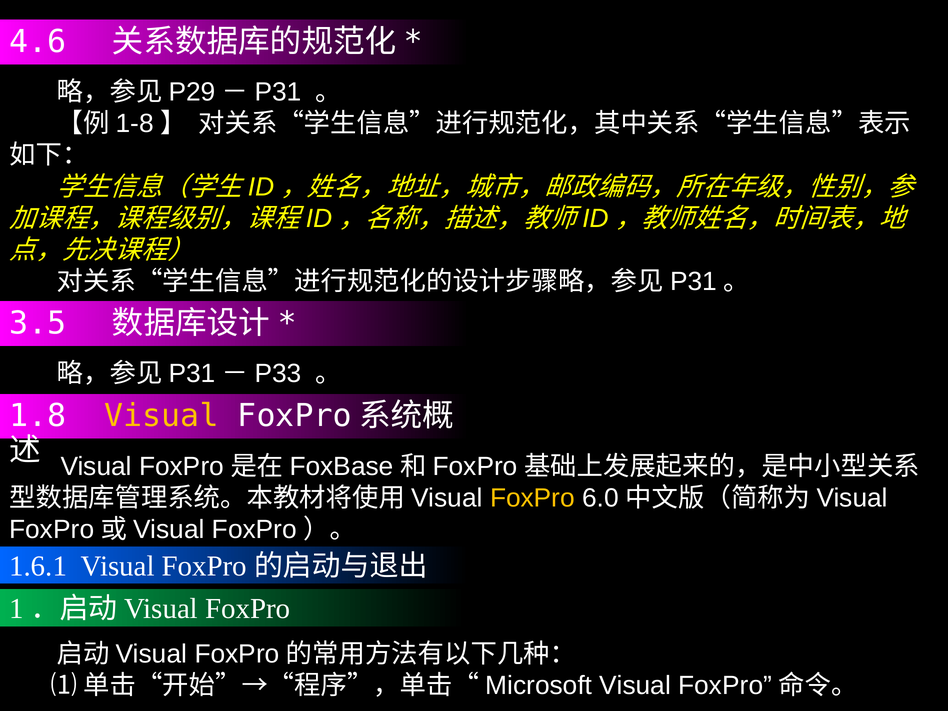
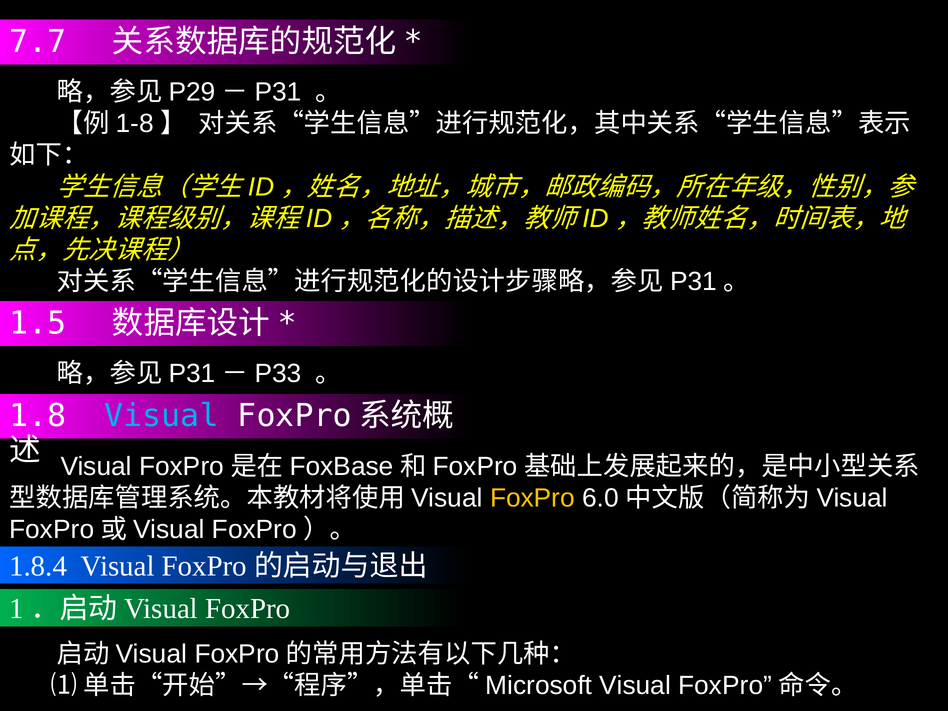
4.6: 4.6 -> 7.7 (38, 42)
3.5: 3.5 -> 1.5 (38, 323)
Visual colour: yellow -> light blue (161, 416)
1.6.1: 1.6.1 -> 1.8.4 (38, 566)
